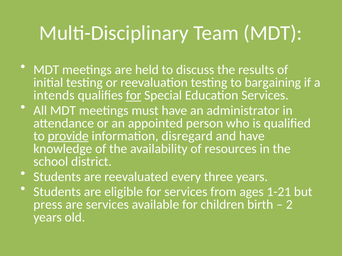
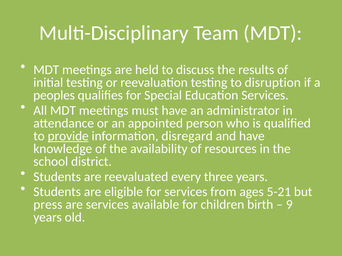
bargaining: bargaining -> disruption (273, 83)
intends: intends -> peoples (54, 96)
for underline: present -> none (134, 96)
1-21: 1-21 -> 5-21 (279, 192)
2: 2 -> 9 (289, 205)
